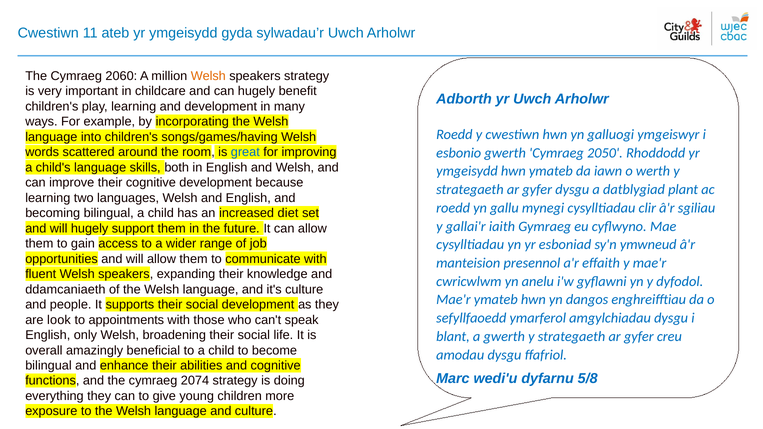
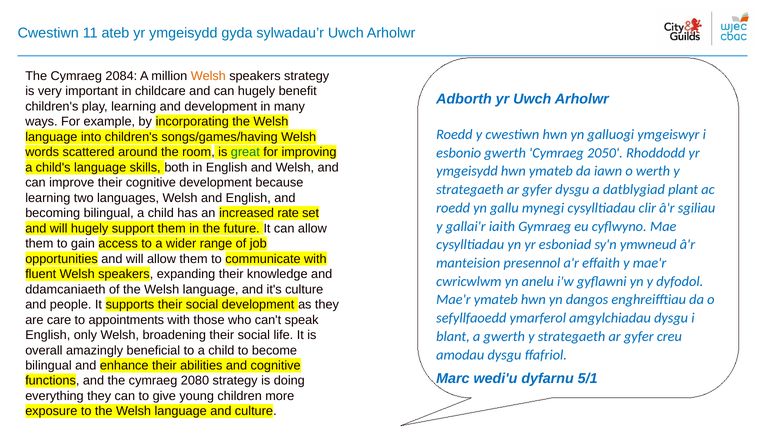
2060: 2060 -> 2084 (121, 76)
great colour: blue -> green (245, 152)
diet: diet -> rate (288, 213)
look: look -> care (59, 320)
5/8: 5/8 -> 5/1 (588, 378)
2074: 2074 -> 2080 (195, 381)
